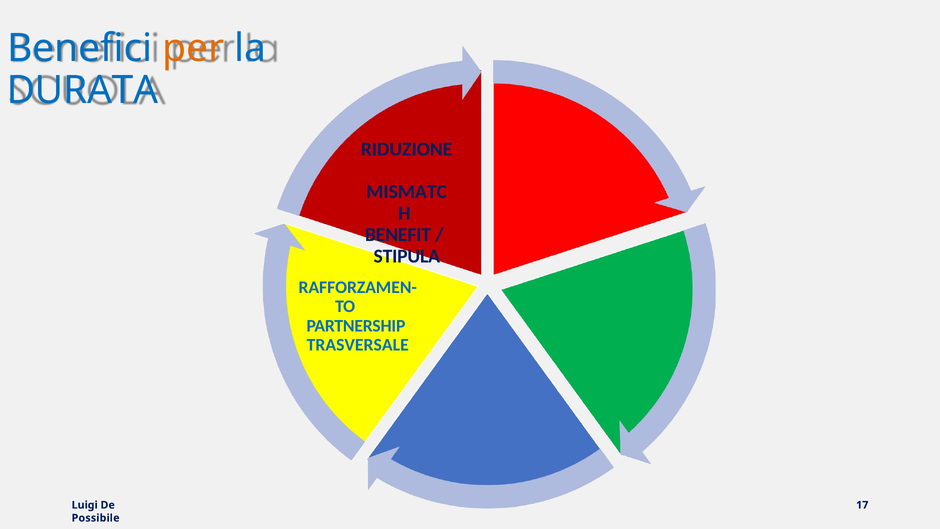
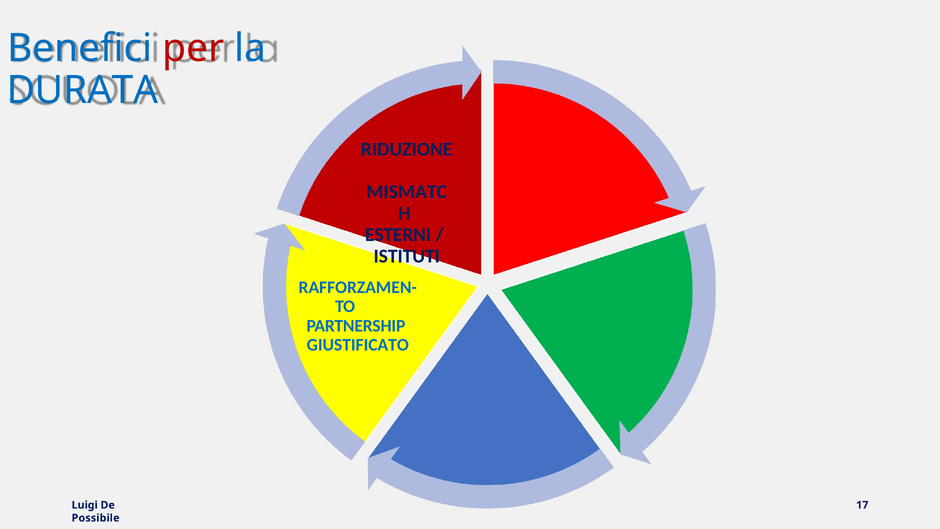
per colour: orange -> red (193, 48)
BENEFIT: BENEFIT -> ESTERNI (398, 235)
STIPULA: STIPULA -> ISTITUTI (407, 256)
TRASVERSALE: TRASVERSALE -> GIUSTIFICATO (358, 345)
